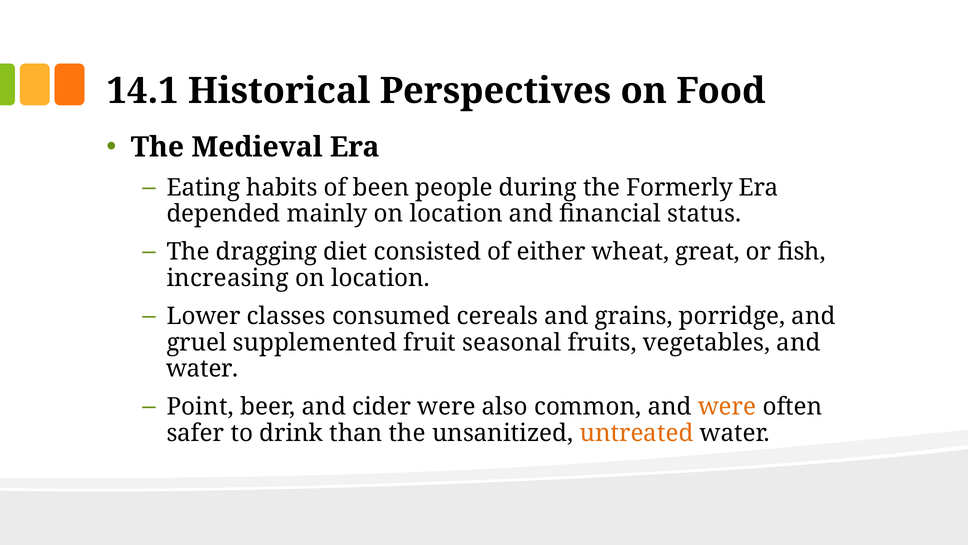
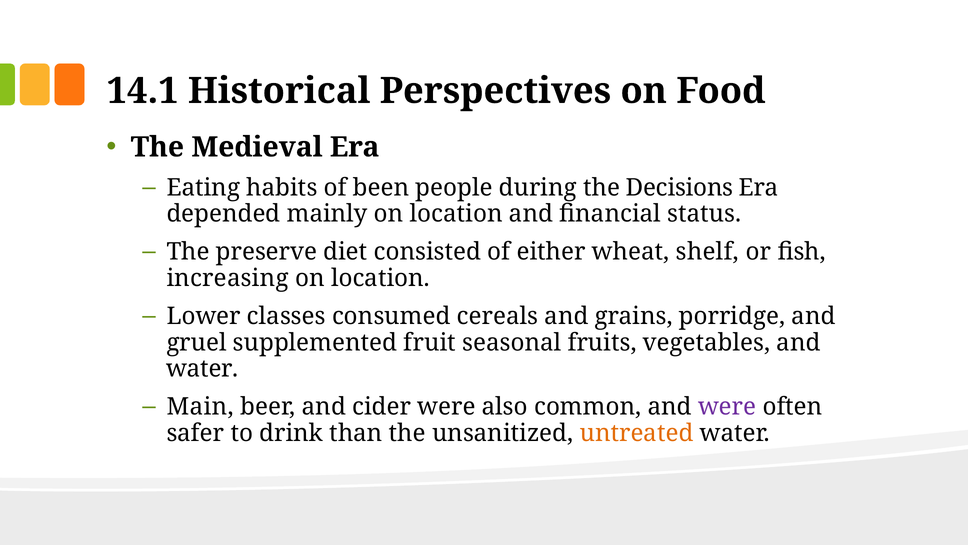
Formerly: Formerly -> Decisions (680, 187)
dragging: dragging -> preserve (266, 252)
great: great -> shelf (707, 252)
Point: Point -> Main (200, 407)
were colour: orange -> purple (727, 407)
